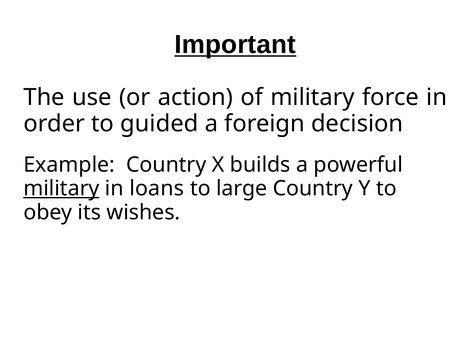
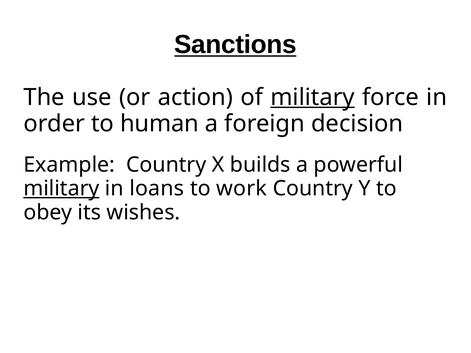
Important: Important -> Sanctions (235, 45)
military underline: none -> present (313, 97)
guided: guided -> human (159, 124)
large: large -> work (242, 189)
